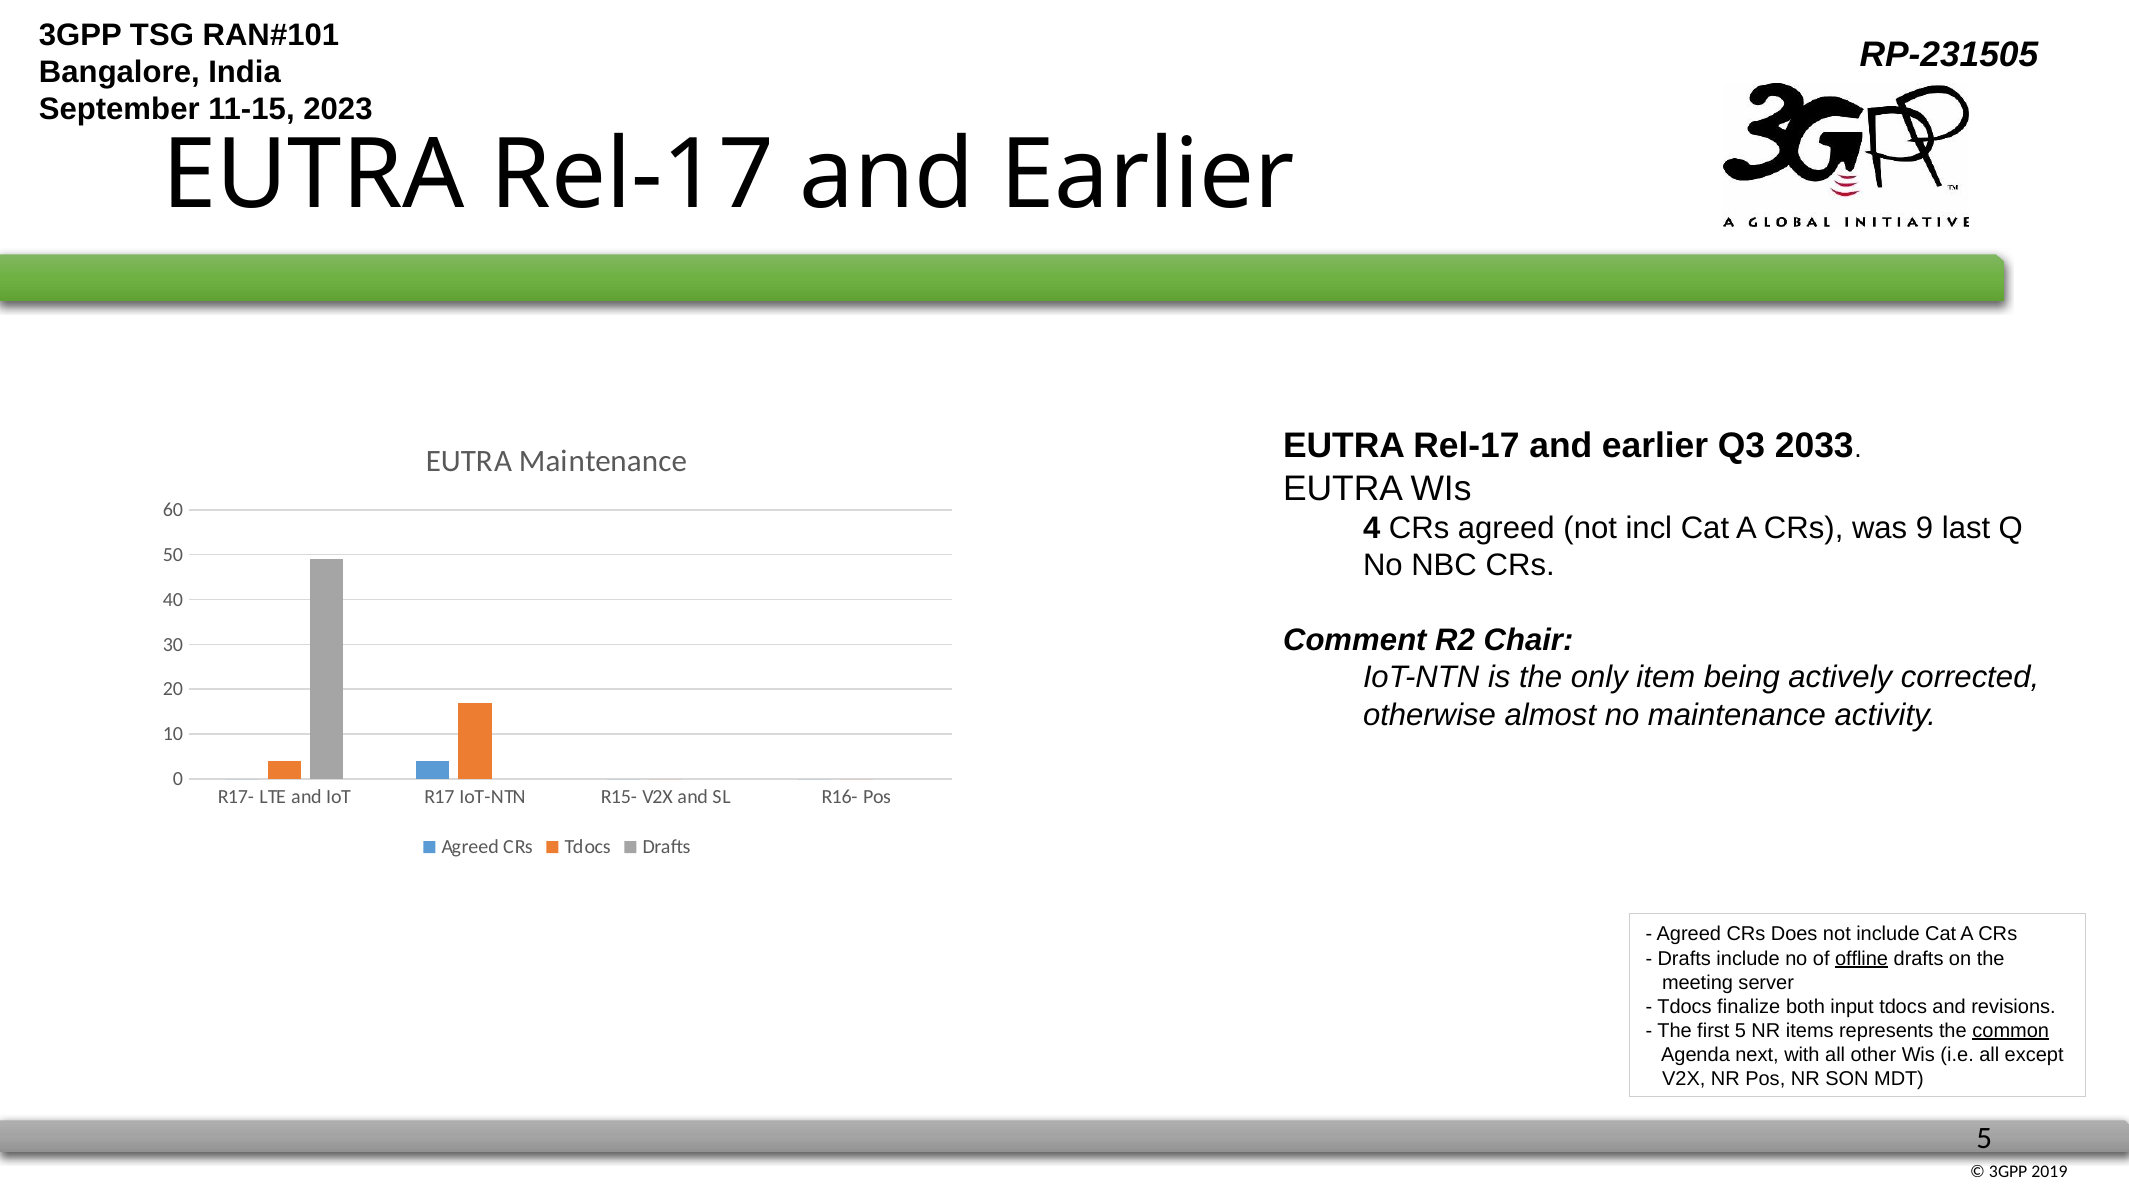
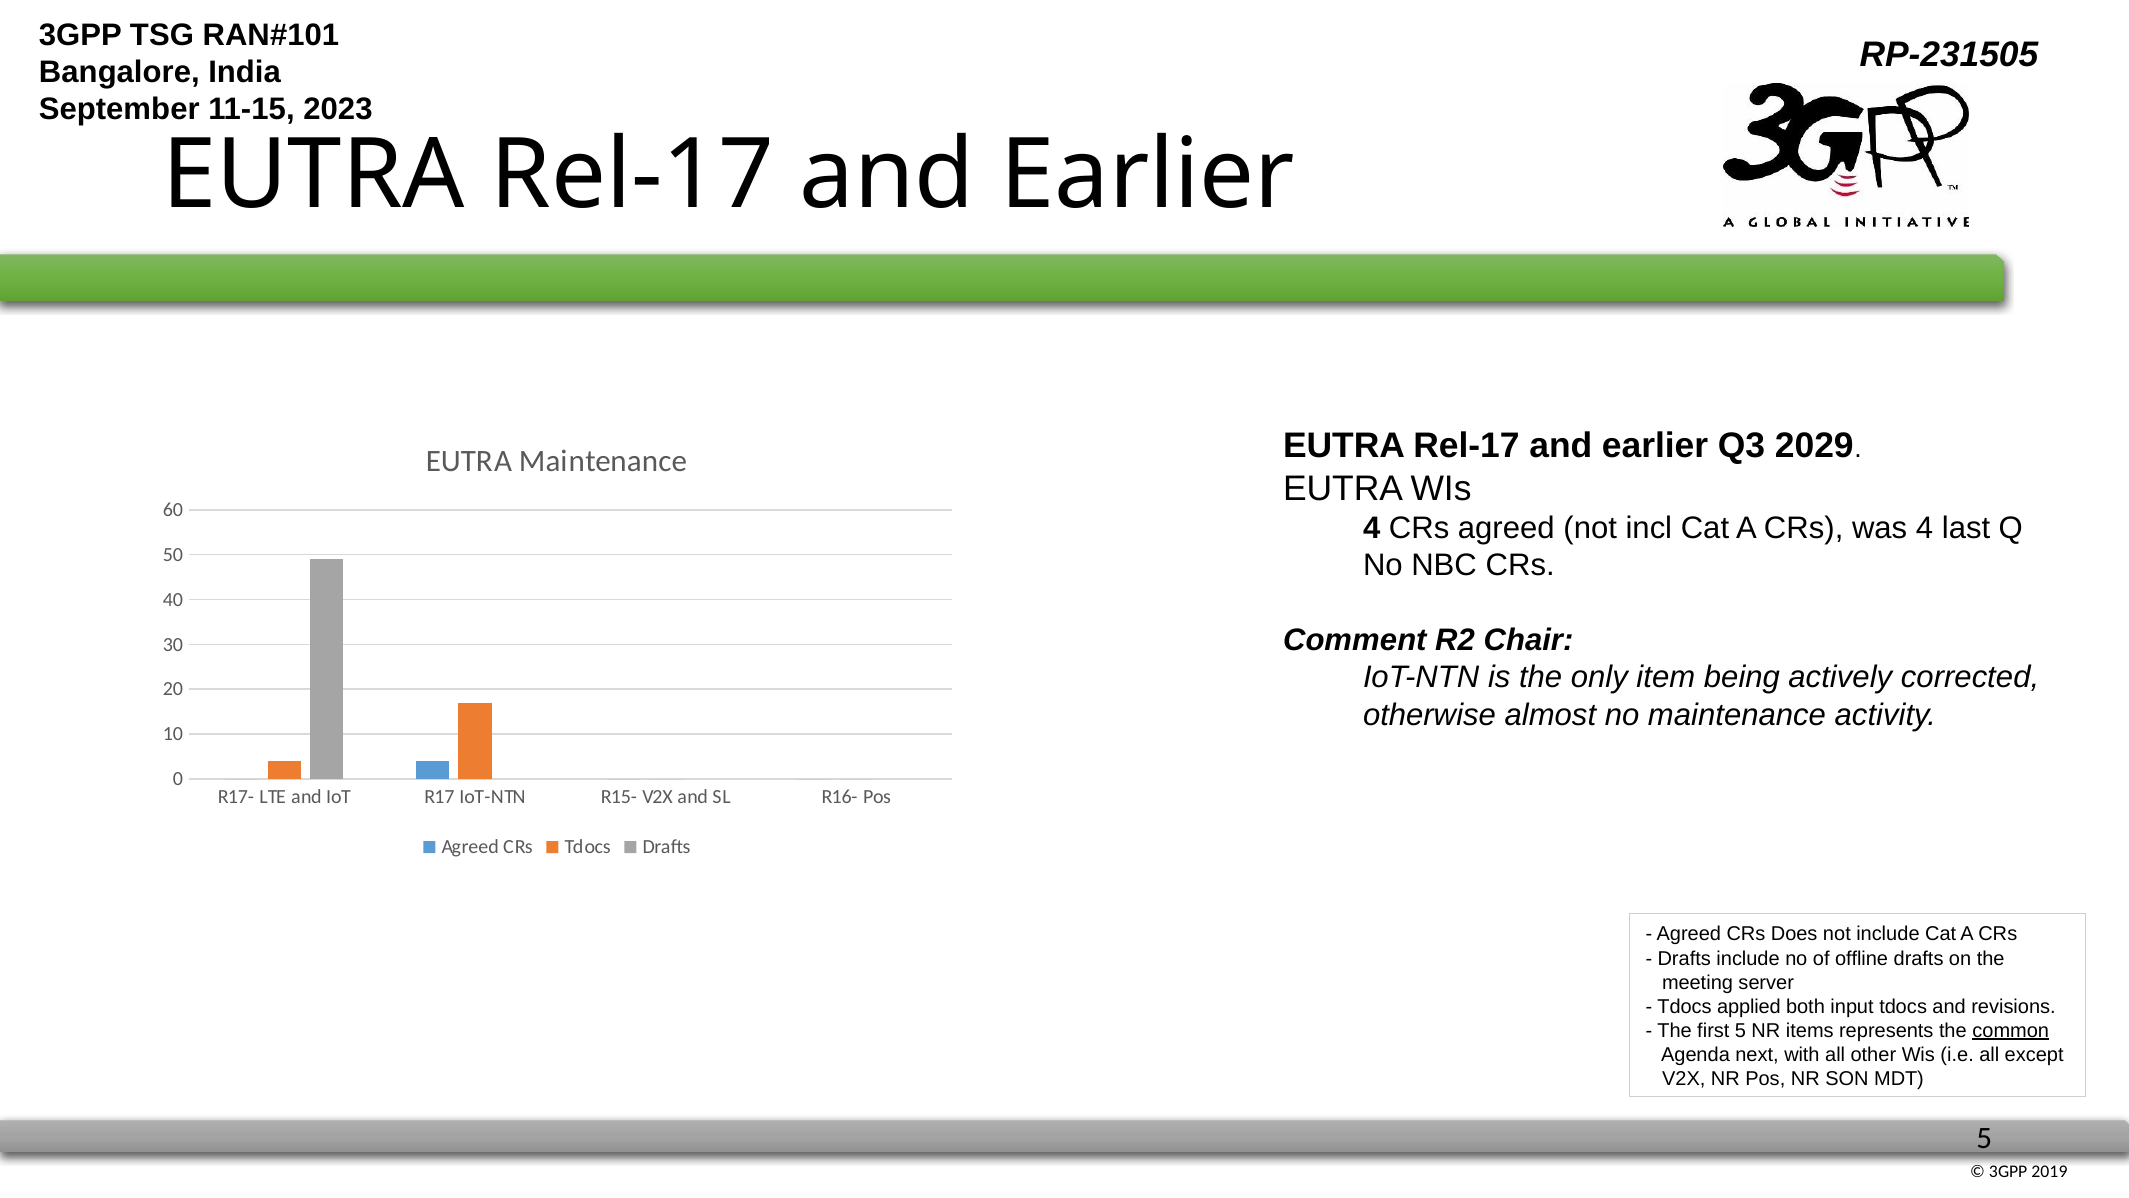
2033: 2033 -> 2029 (1814, 446)
was 9: 9 -> 4 (1924, 528)
offline underline: present -> none (1862, 958)
finalize: finalize -> applied (1749, 1006)
